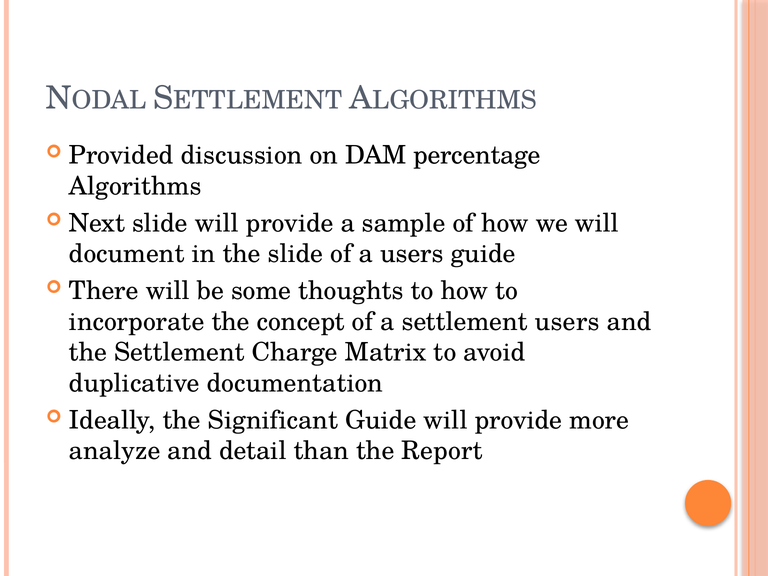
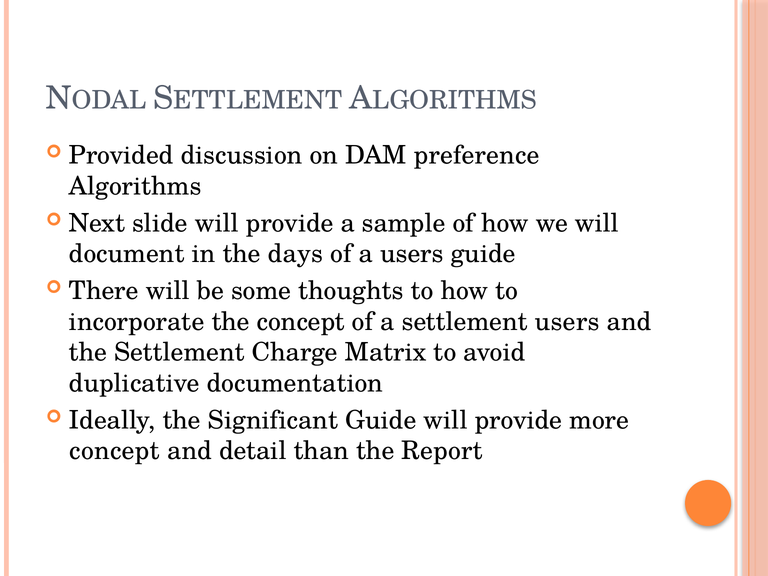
percentage: percentage -> preference (477, 155)
the slide: slide -> days (295, 254)
analyze: analyze -> concept (115, 451)
